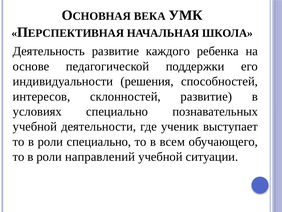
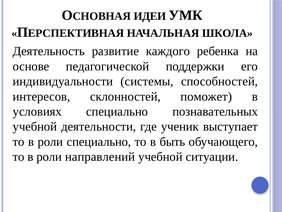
ВЕКА: ВЕКА -> ИДЕИ (150, 16)
решения: решения -> системы (147, 81)
склонностей развитие: развитие -> поможет (206, 96)
всем: всем -> быть (172, 141)
